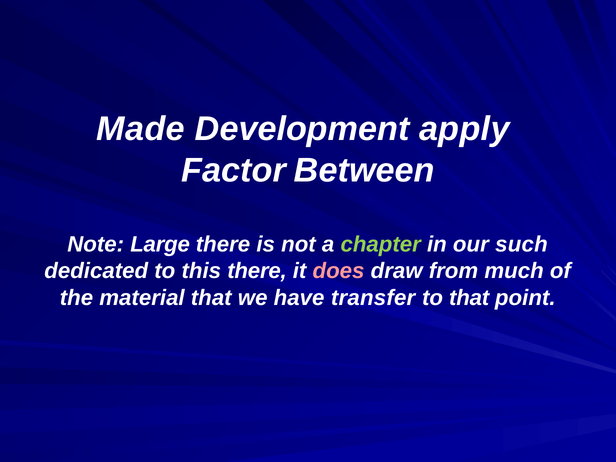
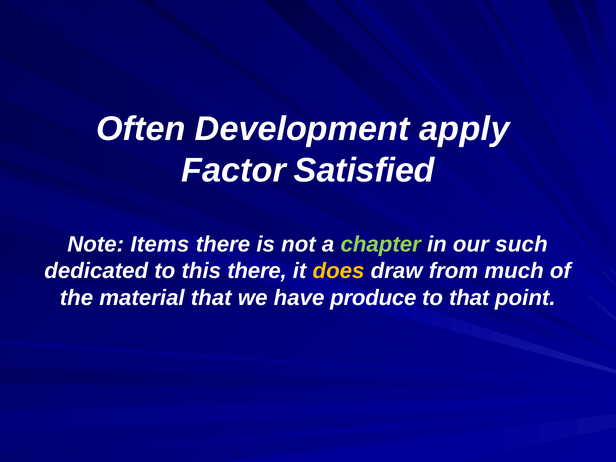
Made: Made -> Often (141, 129)
Between: Between -> Satisfied (364, 170)
Large: Large -> Items (160, 244)
does colour: pink -> yellow (339, 271)
transfer: transfer -> produce (373, 298)
